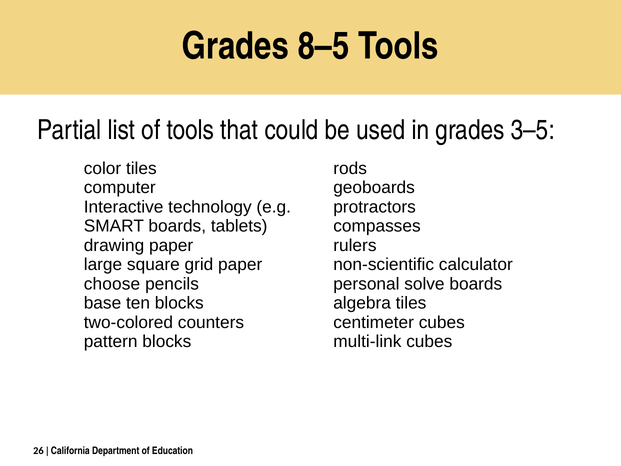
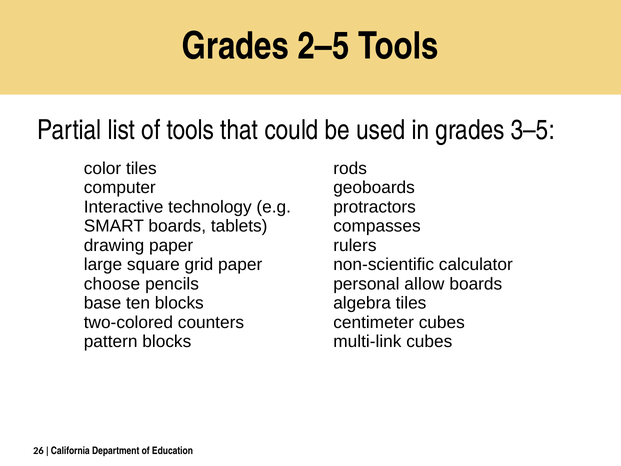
8–5: 8–5 -> 2–5 (324, 46)
solve: solve -> allow (424, 284)
